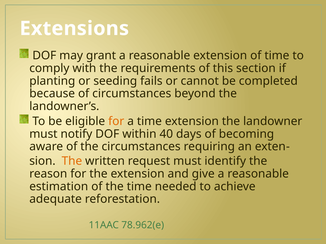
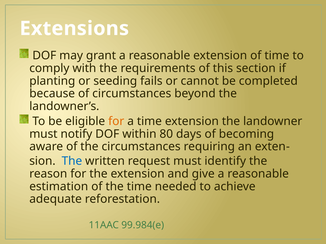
40: 40 -> 80 (166, 134)
The colour: orange -> blue (72, 161)
78.962(e: 78.962(e -> 99.984(e (143, 226)
